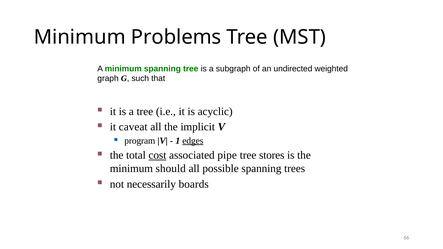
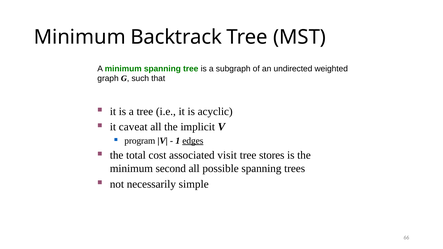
Problems: Problems -> Backtrack (176, 37)
cost underline: present -> none (157, 155)
pipe: pipe -> visit (227, 155)
should: should -> second (171, 169)
boards: boards -> simple (194, 184)
